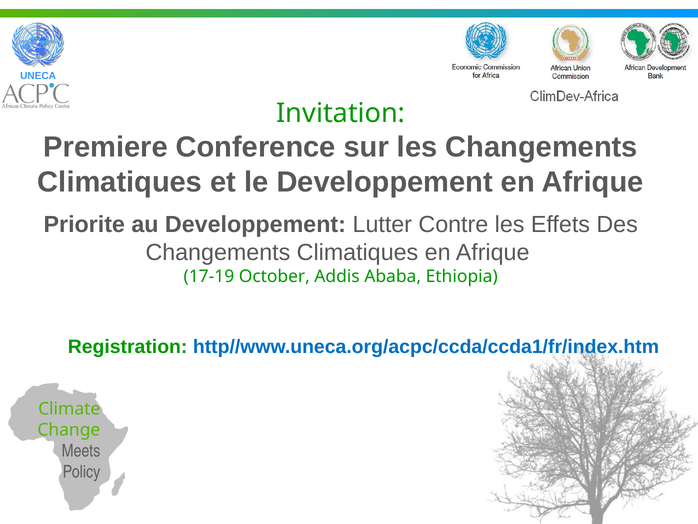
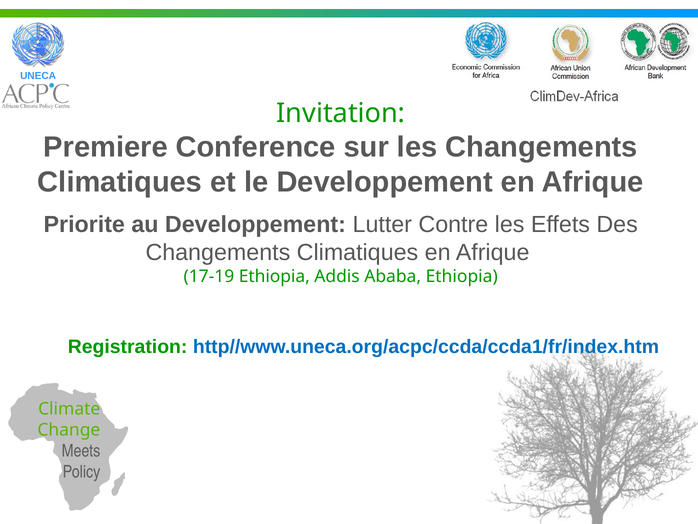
17-19 October: October -> Ethiopia (274, 276)
